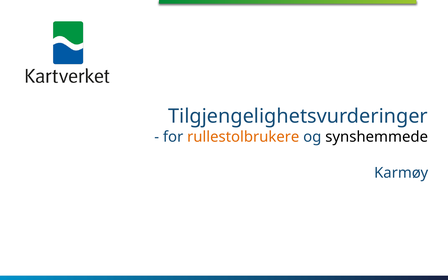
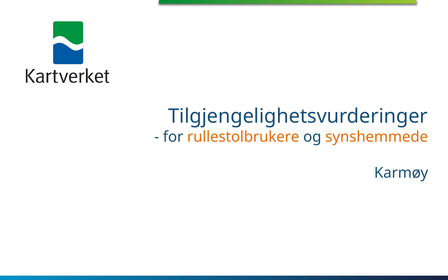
synshemmede colour: black -> orange (377, 137)
